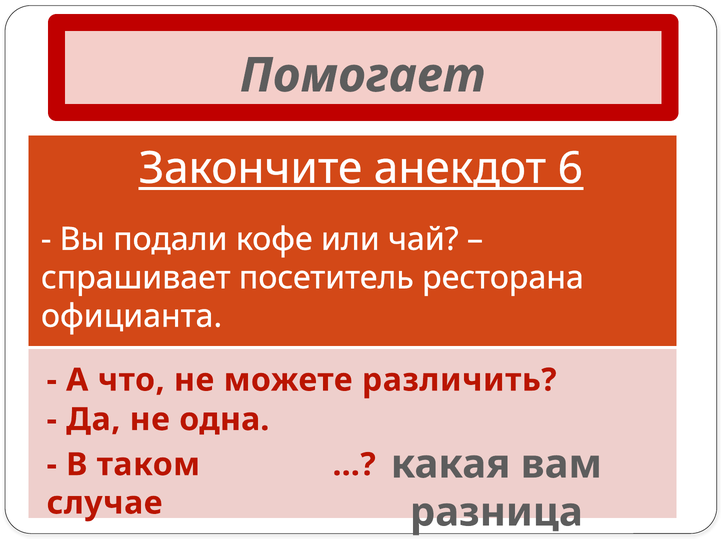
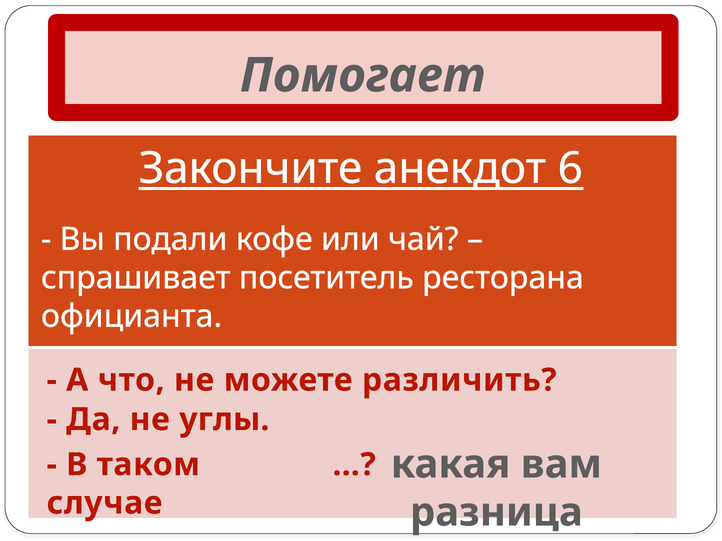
одна: одна -> углы (224, 420)
